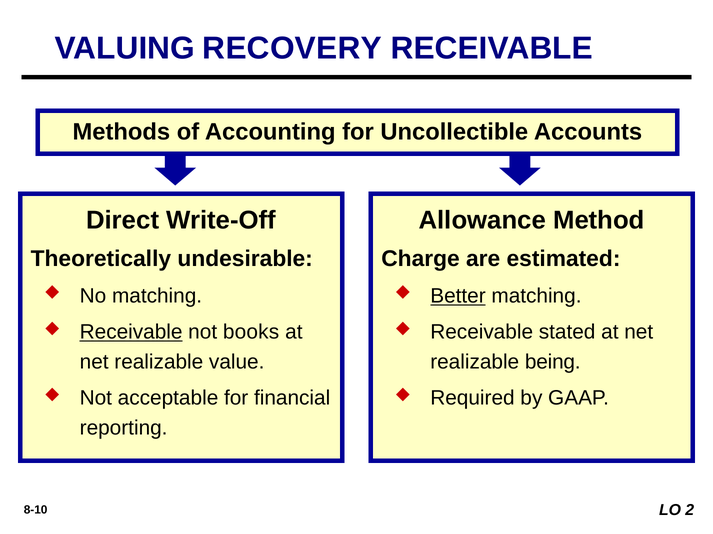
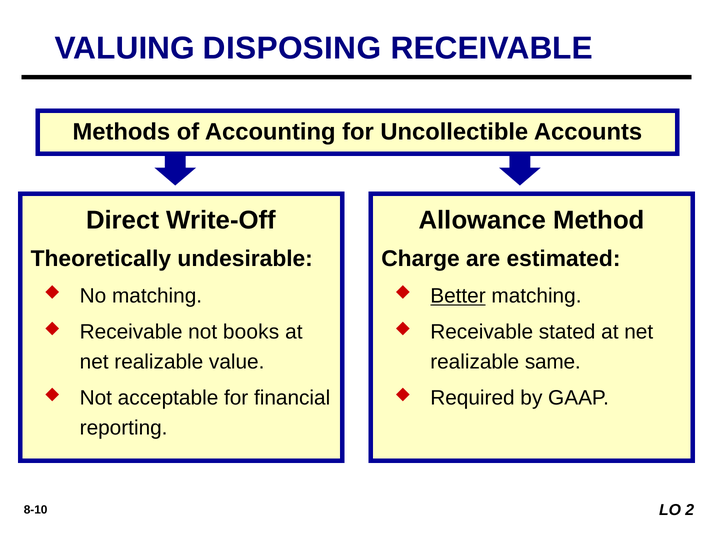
RECOVERY: RECOVERY -> DISPOSING (292, 48)
Receivable underline: present -> none (131, 333)
being: being -> same (553, 363)
